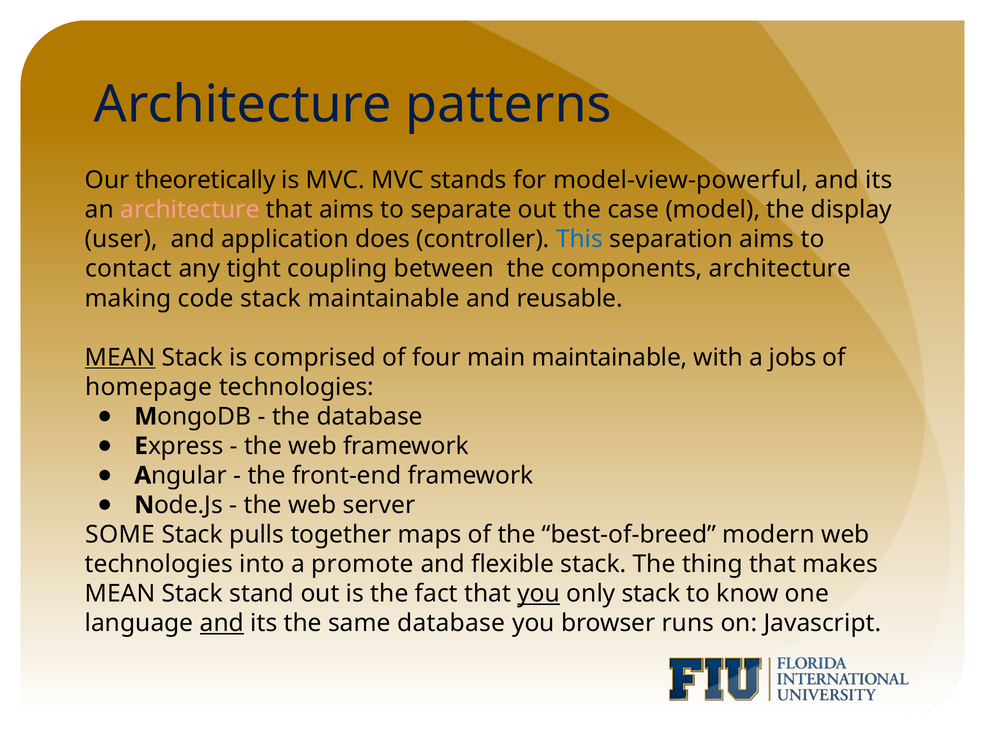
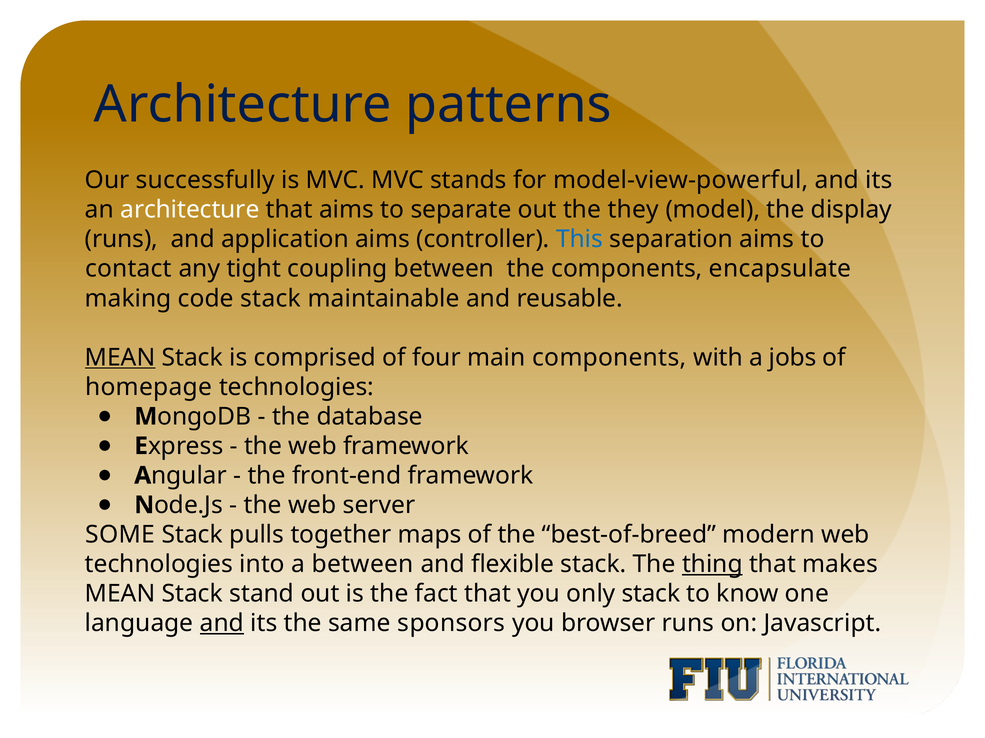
theoretically: theoretically -> successfully (205, 180)
architecture colour: pink -> white (190, 210)
case: case -> they (633, 210)
user: user -> runs (121, 240)
application does: does -> aims (383, 240)
components architecture: architecture -> encapsulate (780, 269)
main maintainable: maintainable -> components (609, 358)
a promote: promote -> between (363, 565)
thing underline: none -> present (712, 565)
you underline: present -> none (539, 594)
same database: database -> sponsors (451, 624)
